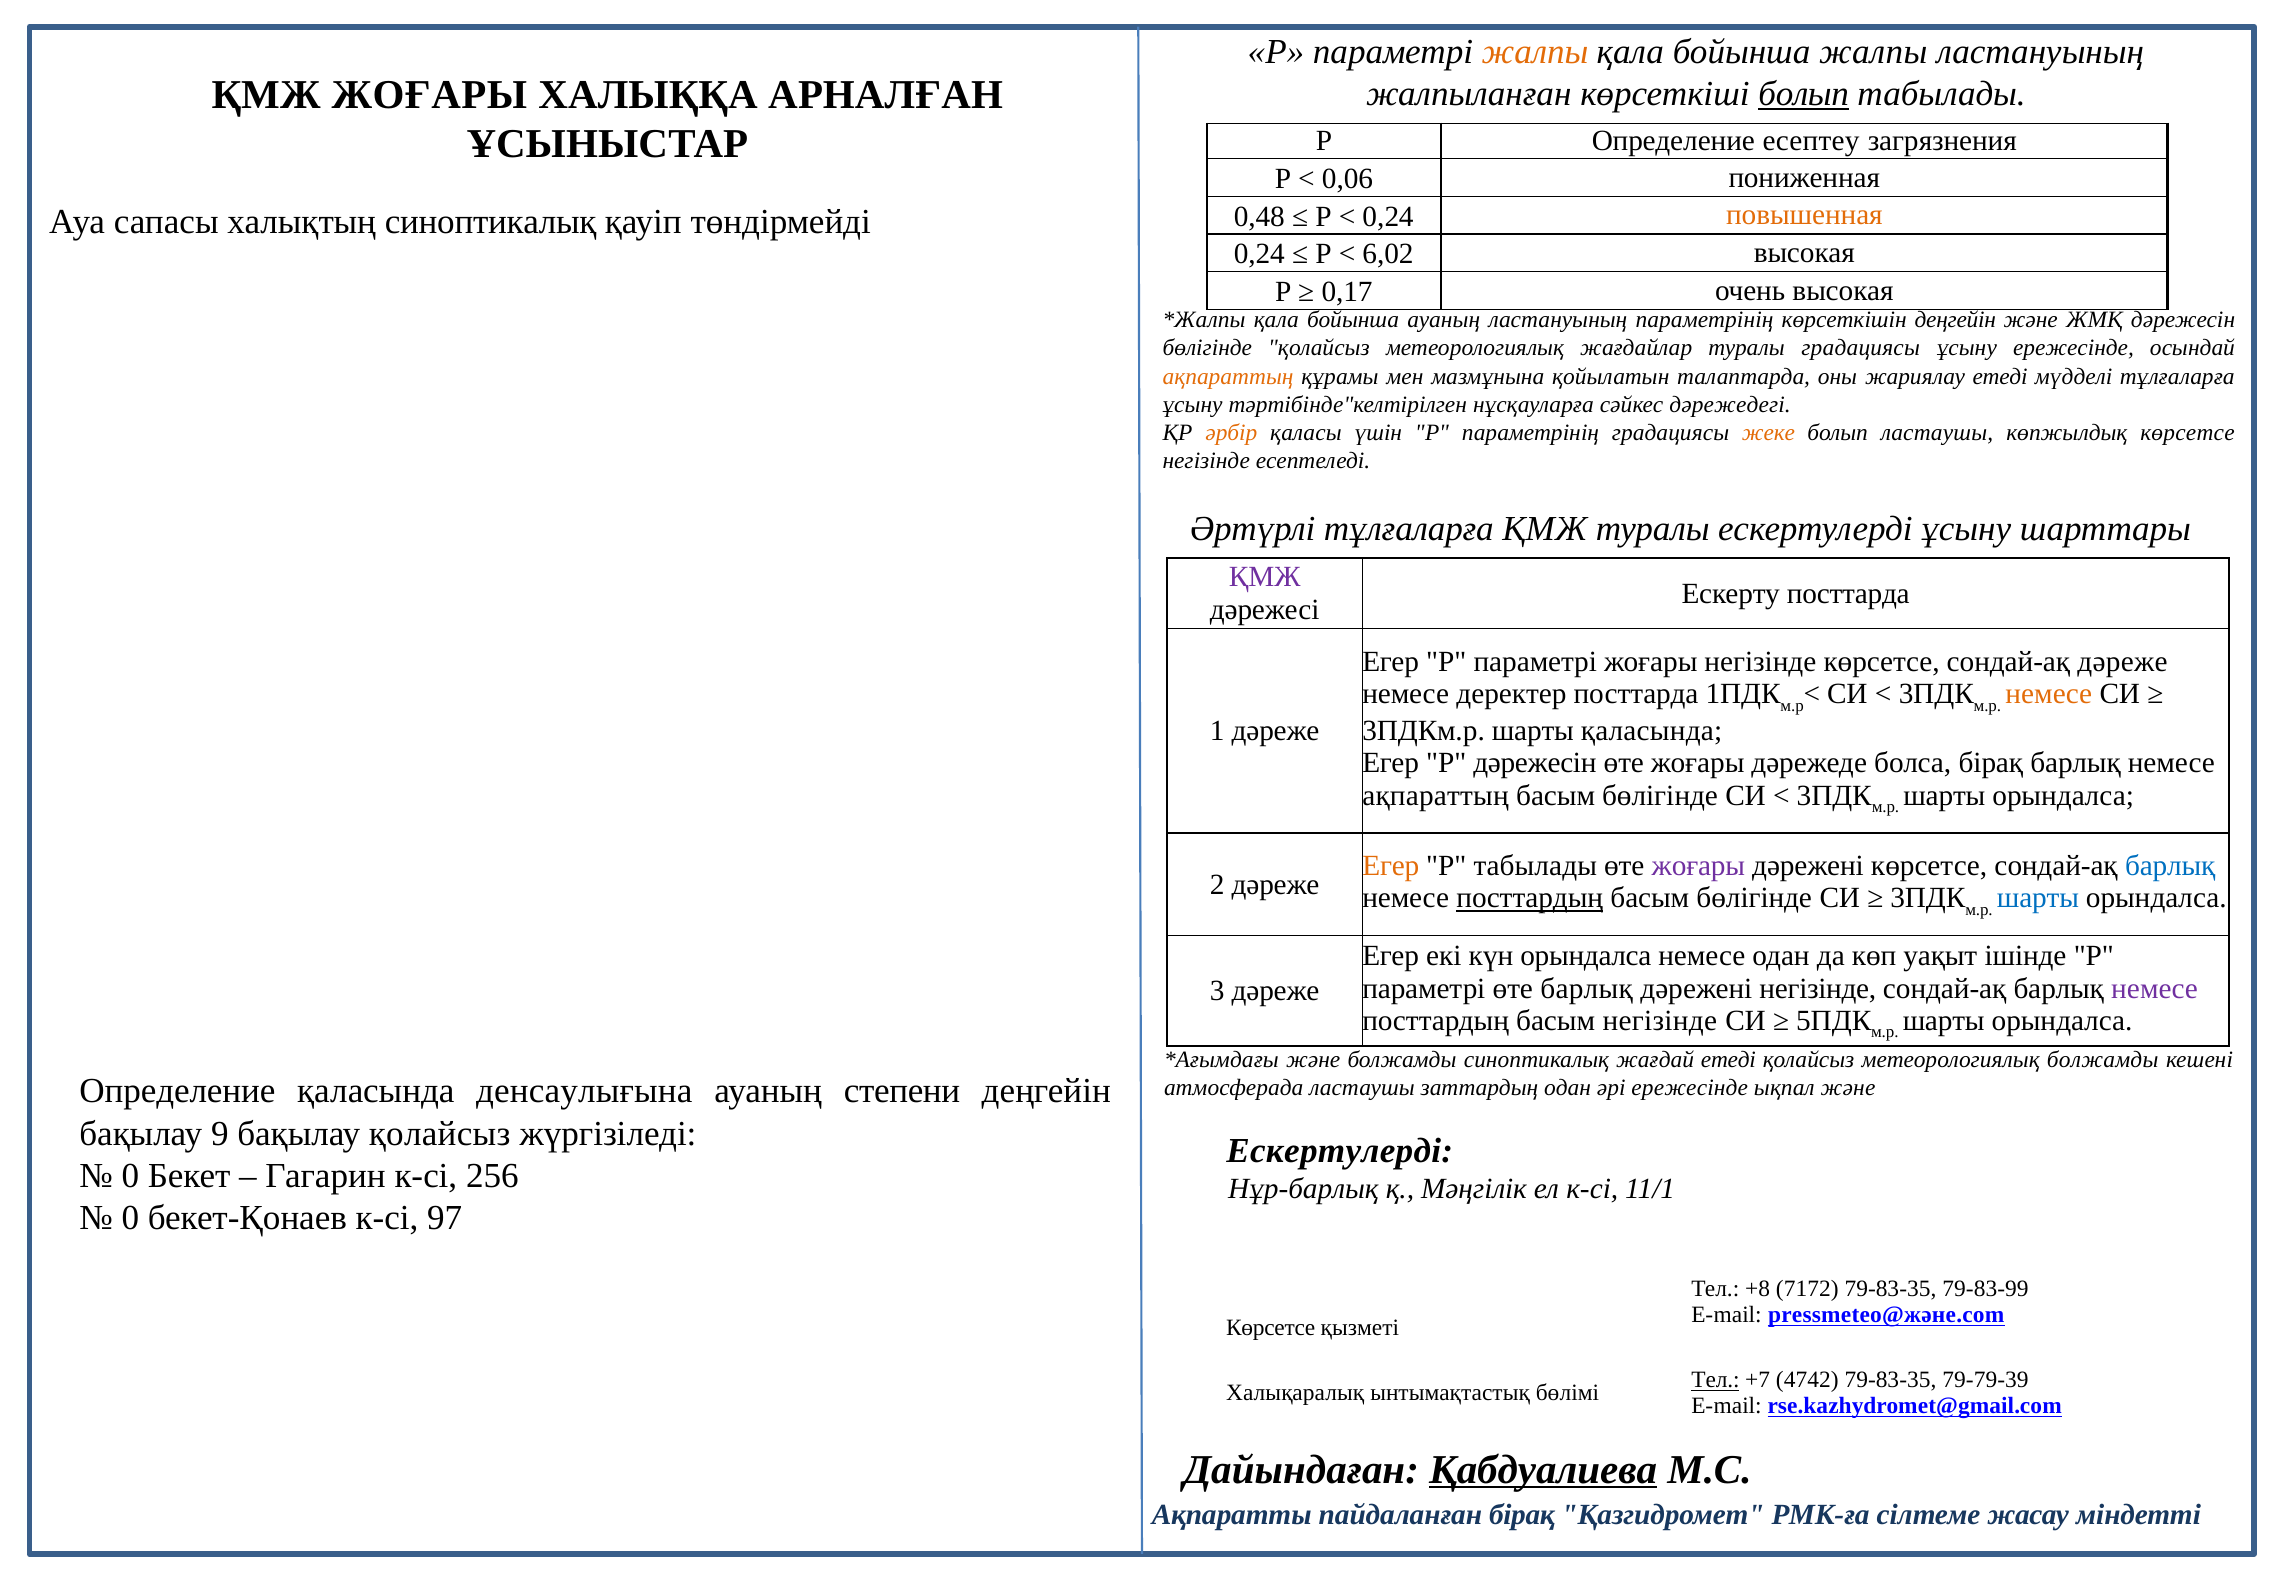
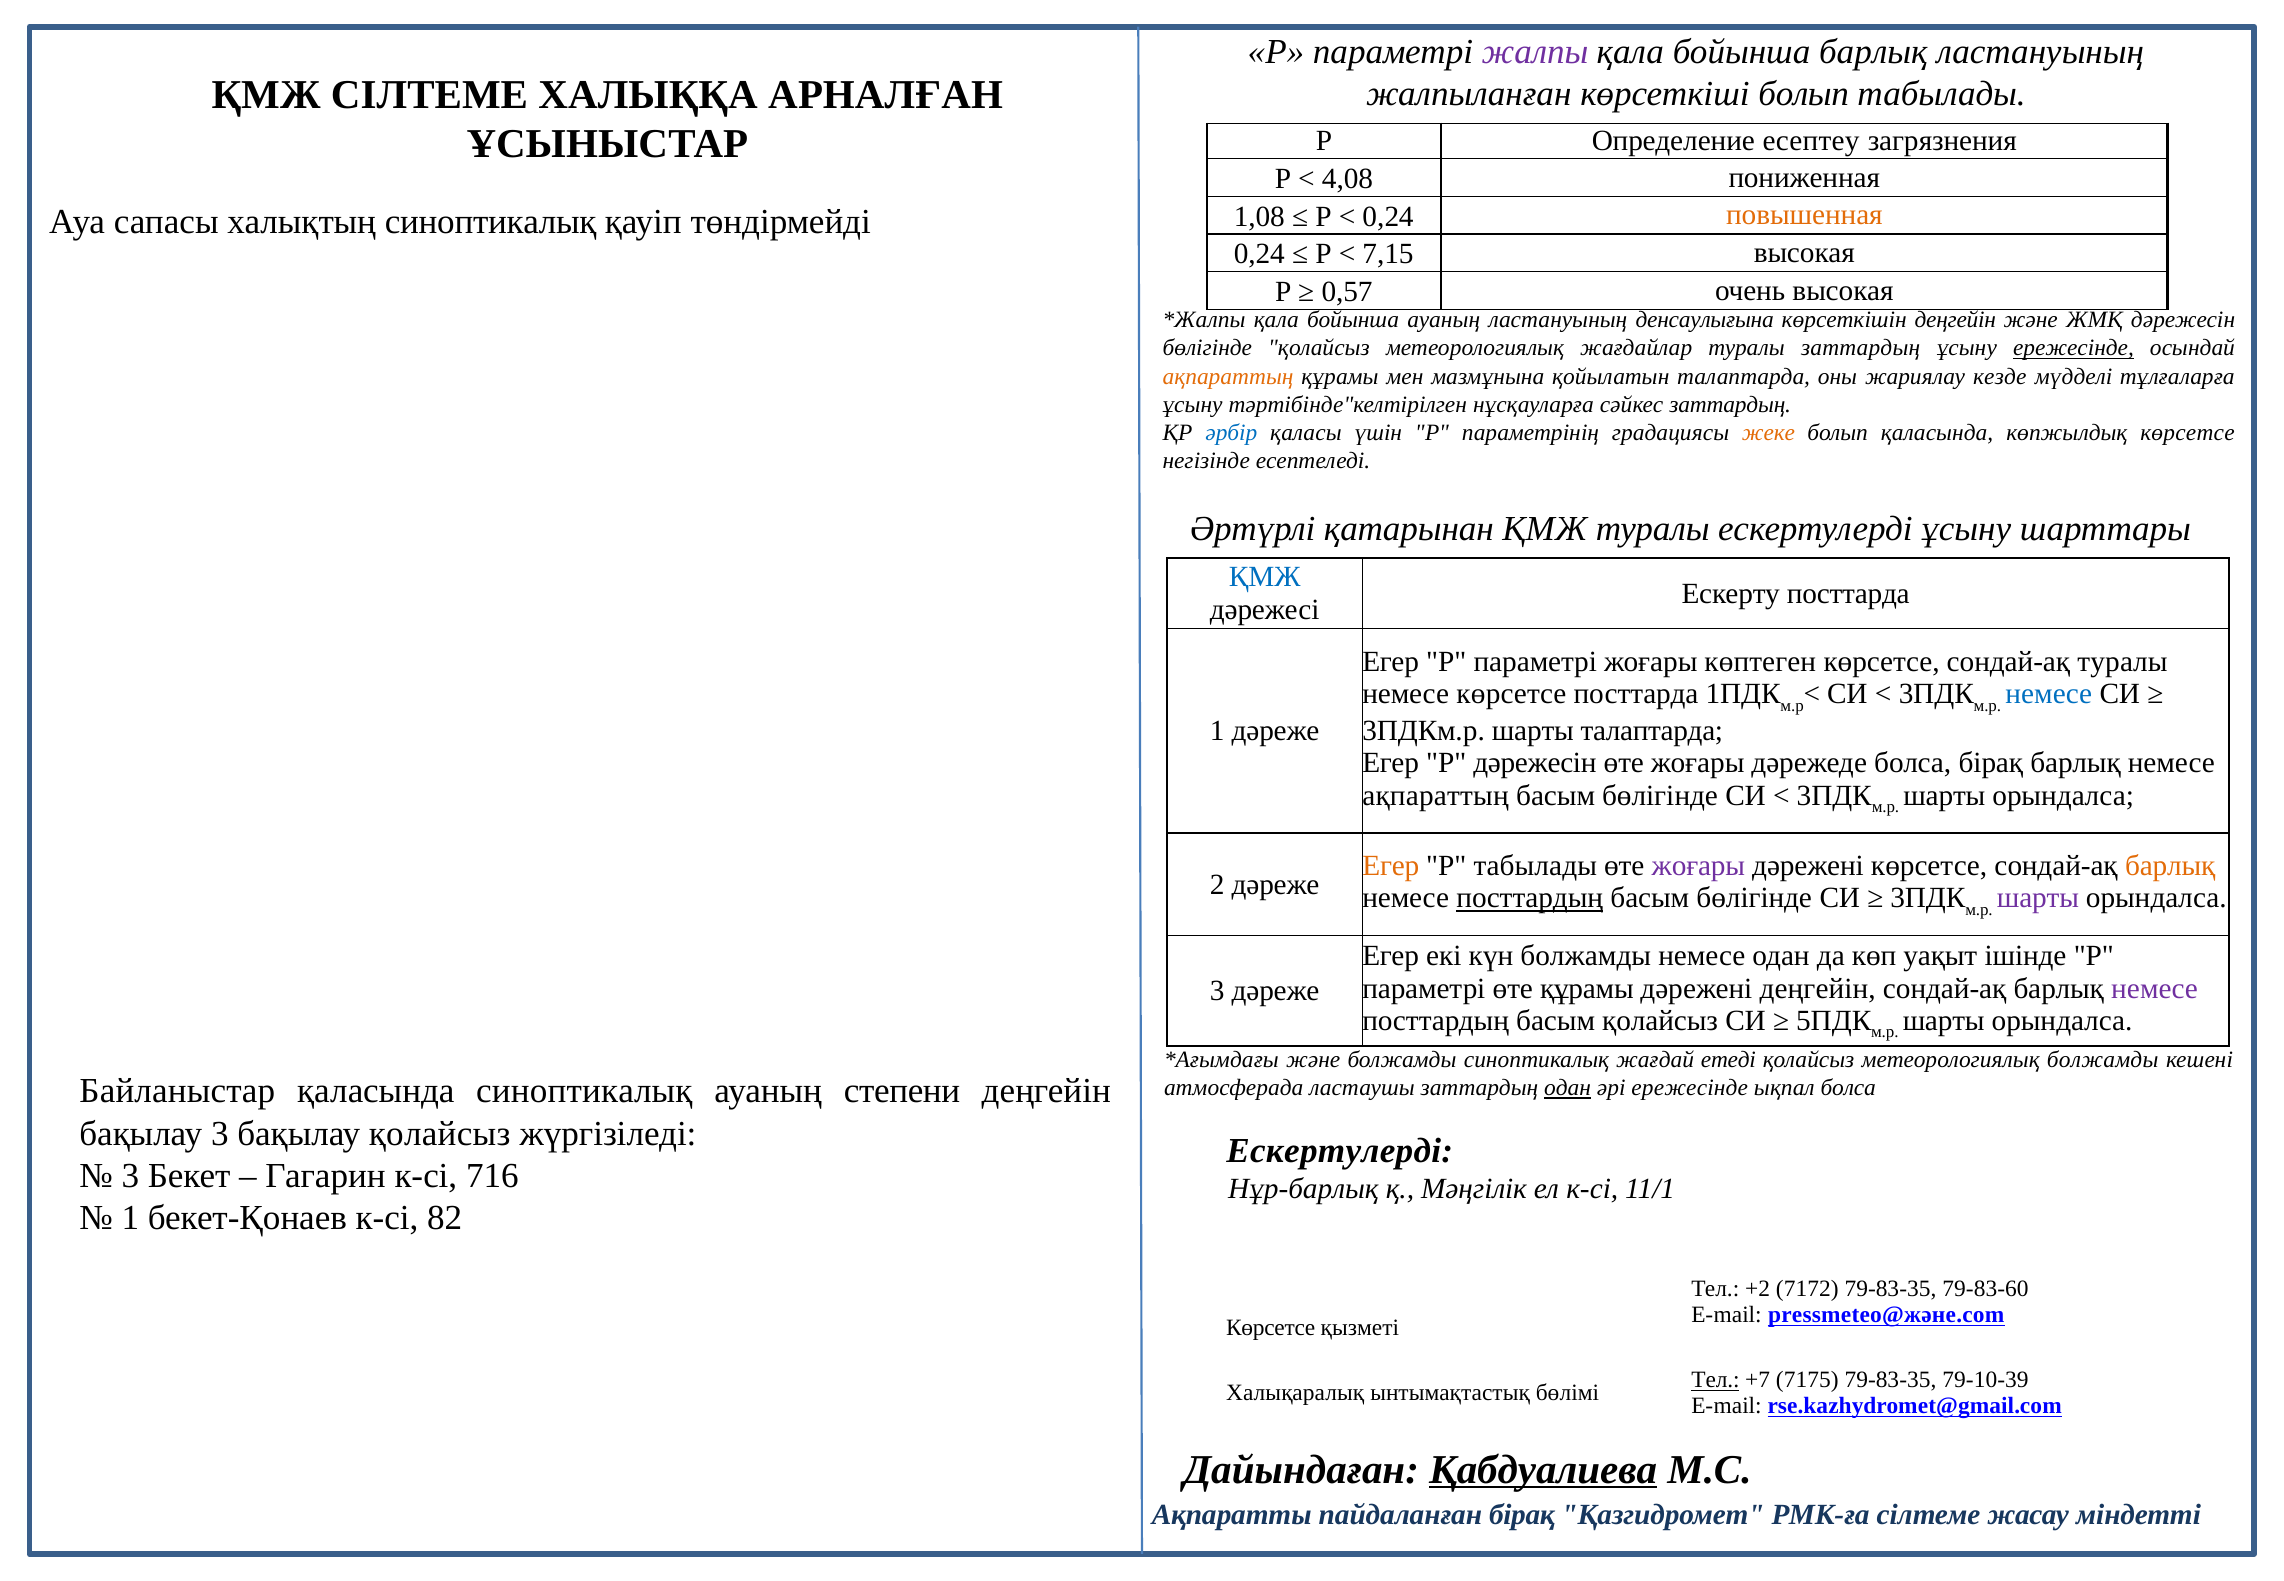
жалпы colour: orange -> purple (1535, 52)
бойынша жалпы: жалпы -> барлық (1873, 52)
ҚМЖ ЖОҒАРЫ: ЖОҒАРЫ -> СІЛТЕМЕ (430, 95)
болып underline: present -> none (1804, 94)
0,06: 0,06 -> 4,08 (1347, 179)
0,48: 0,48 -> 1,08 (1259, 216)
6,02: 6,02 -> 7,15 (1388, 254)
0,17: 0,17 -> 0,57 (1347, 292)
ластануының параметрінің: параметрінің -> денсаулығына (1705, 320)
туралы градациясы: градациясы -> заттардың (1861, 348)
ережесінде underline: none -> present (2073, 348)
жариялау етеді: етеді -> кезде (2000, 376)
сәйкес дәрежедегі: дәрежедегі -> заттардың (1730, 404)
әрбір colour: orange -> blue (1231, 432)
болып ластаушы: ластаушы -> қаласында (1937, 432)
Әртүрлі тұлғаларға: тұлғаларға -> қатарынан (1409, 529)
ҚМЖ colour: purple -> blue (1265, 577)
жоғары негізінде: негізінде -> көптеген (1760, 662)
сондай-ақ дәреже: дәреже -> туралы (2122, 662)
немесе деректер: деректер -> көрсетсе (1511, 694)
немесе colour: orange -> blue (2049, 694)
шарты қаласында: қаласында -> талаптарда (1652, 731)
барлық colour: blue -> orange (2170, 866)
шарты colour: blue -> purple (2038, 898)
күн орындалса: орындалса -> болжамды (1586, 956)
өте барлық: барлық -> құрамы (1587, 989)
дәрежені негізінде: негізінде -> деңгейін (1818, 989)
басым негізінде: негізінде -> қолайсыз (1660, 1021)
Определение: Определение -> Байланыстар (177, 1092)
қаласында денсаулығына: денсаулығына -> синоптикалық (584, 1092)
одан underline: none -> present (1568, 1088)
ықпал және: және -> болса (1848, 1088)
бақылау 9: 9 -> 3 (220, 1134)
0: 0 -> 3 (130, 1176)
256: 256 -> 716 (492, 1176)
0: 0 -> 1 (130, 1218)
97: 97 -> 82 (445, 1218)
+8: +8 -> +2 (1758, 1289)
79-83-99: 79-83-99 -> 79-83-60 (1986, 1289)
4742: 4742 -> 7175 (1807, 1380)
79-79-39: 79-79-39 -> 79-10-39 (1986, 1380)
